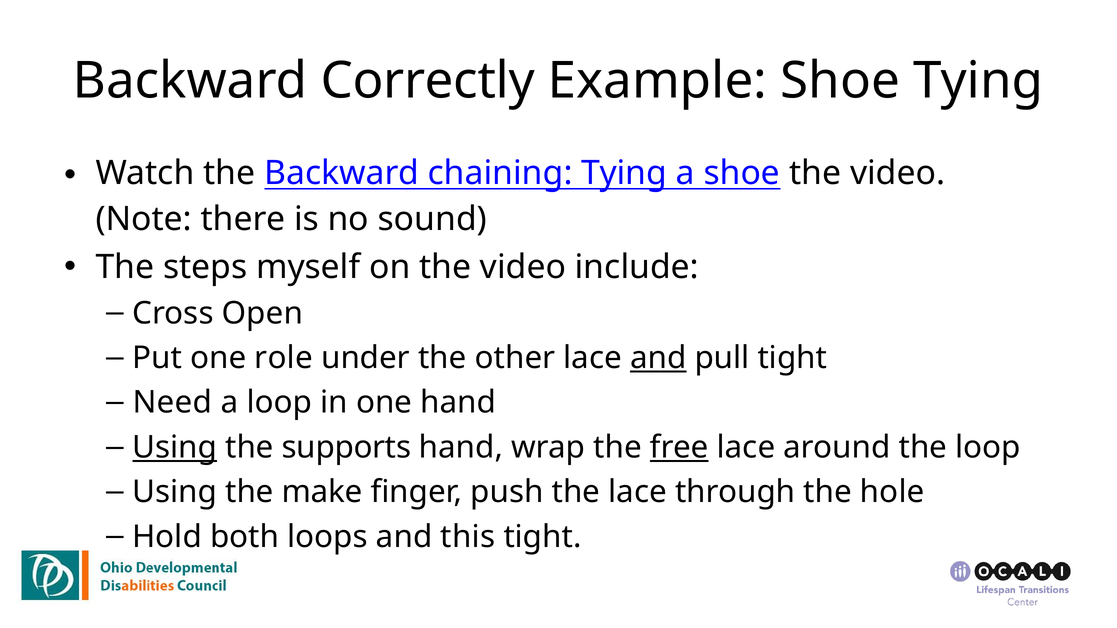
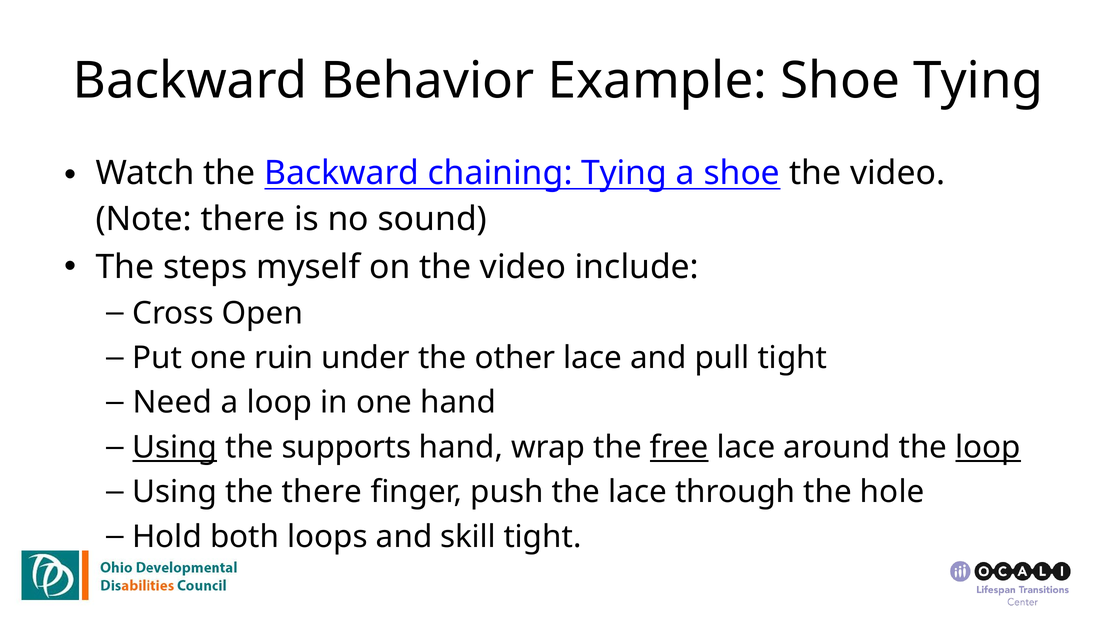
Correctly: Correctly -> Behavior (427, 81)
role: role -> ruin (284, 358)
and underline: present -> none (658, 358)
loop underline: none -> present (988, 448)
the make: make -> there (322, 492)
this: this -> skill (468, 537)
